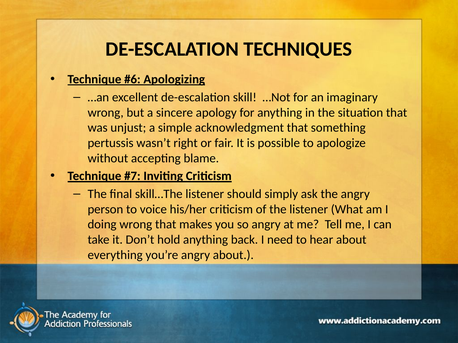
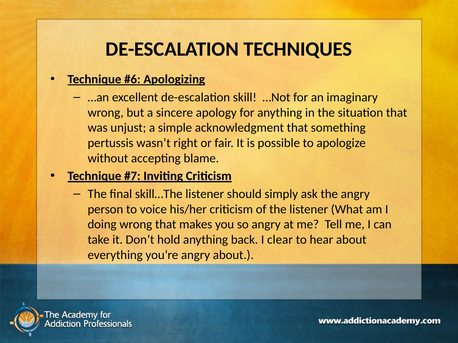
need: need -> clear (280, 240)
